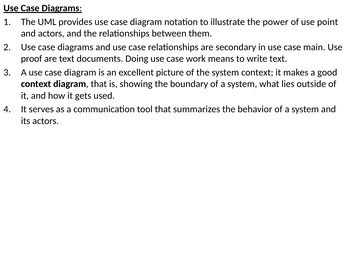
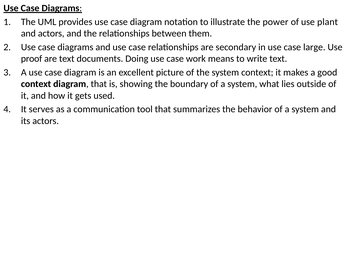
point: point -> plant (328, 22)
main: main -> large (314, 47)
